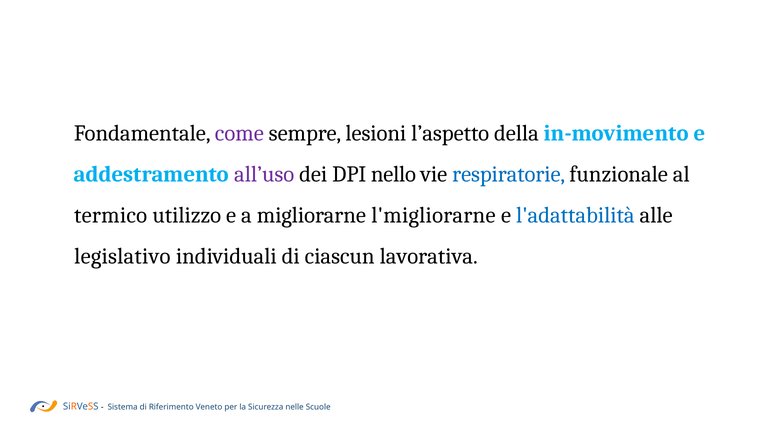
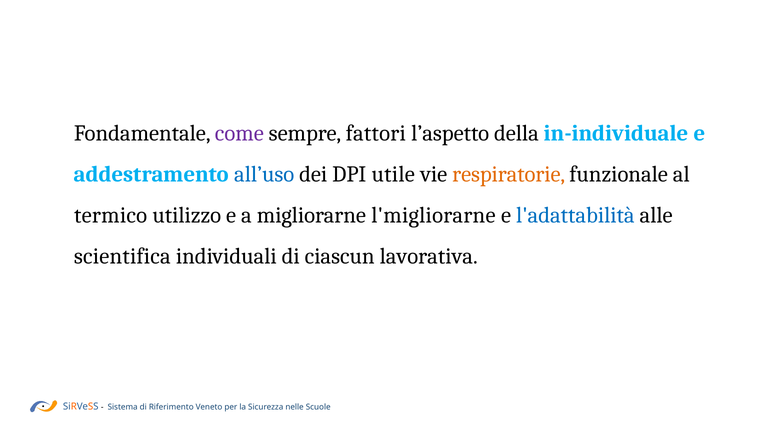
lesioni: lesioni -> fattori (376, 134)
in-movimento: in-movimento -> in-individuale (616, 134)
all’uso colour: purple -> blue (264, 174)
nello: nello -> utile (393, 174)
respiratorie colour: blue -> orange (509, 174)
legislativo: legislativo -> scientifica (122, 256)
